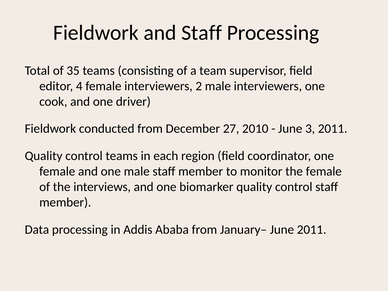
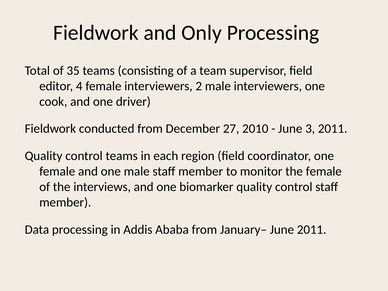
and Staff: Staff -> Only (202, 33)
